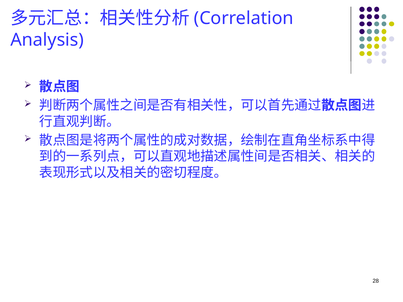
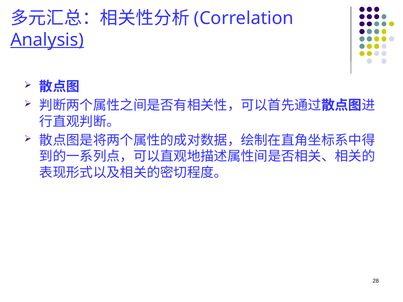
Analysis underline: none -> present (47, 40)
